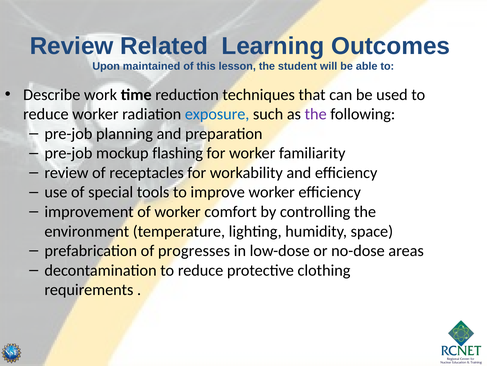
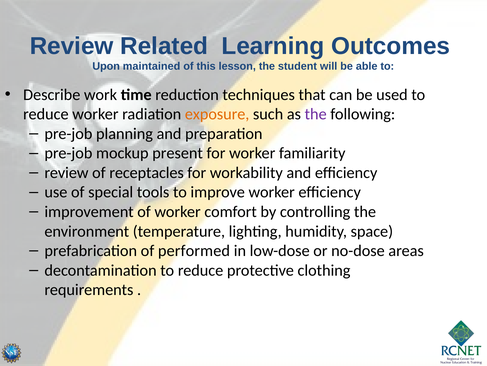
exposure colour: blue -> orange (217, 114)
flashing: flashing -> present (178, 153)
progresses: progresses -> performed (194, 250)
